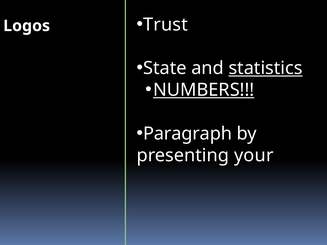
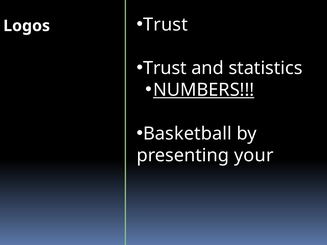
State: State -> Trust (165, 68)
statistics underline: present -> none (266, 68)
Paragraph: Paragraph -> Basketball (187, 134)
